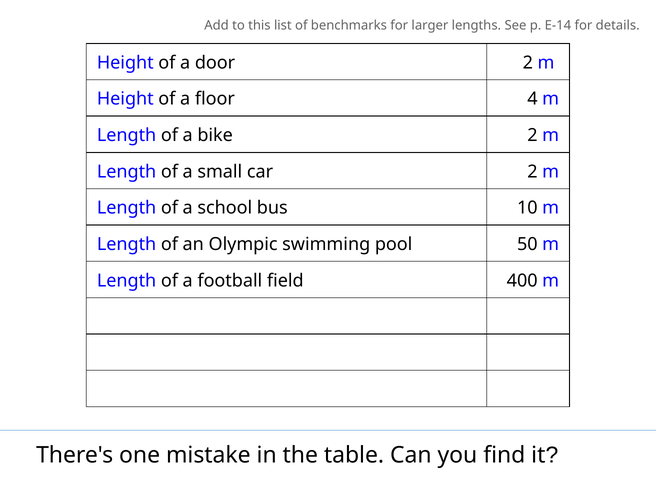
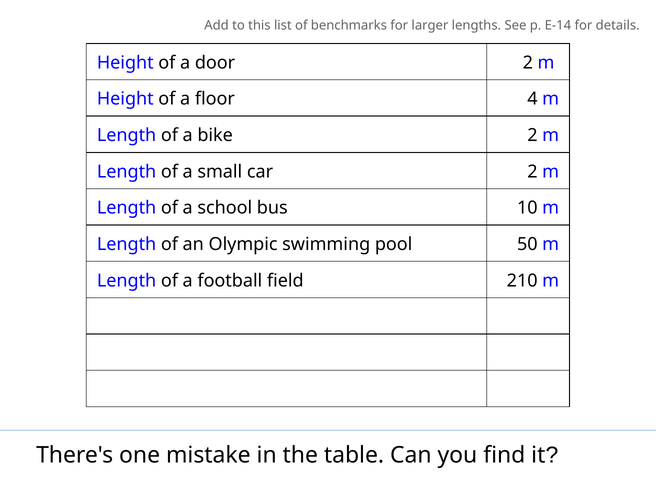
400: 400 -> 210 (522, 281)
